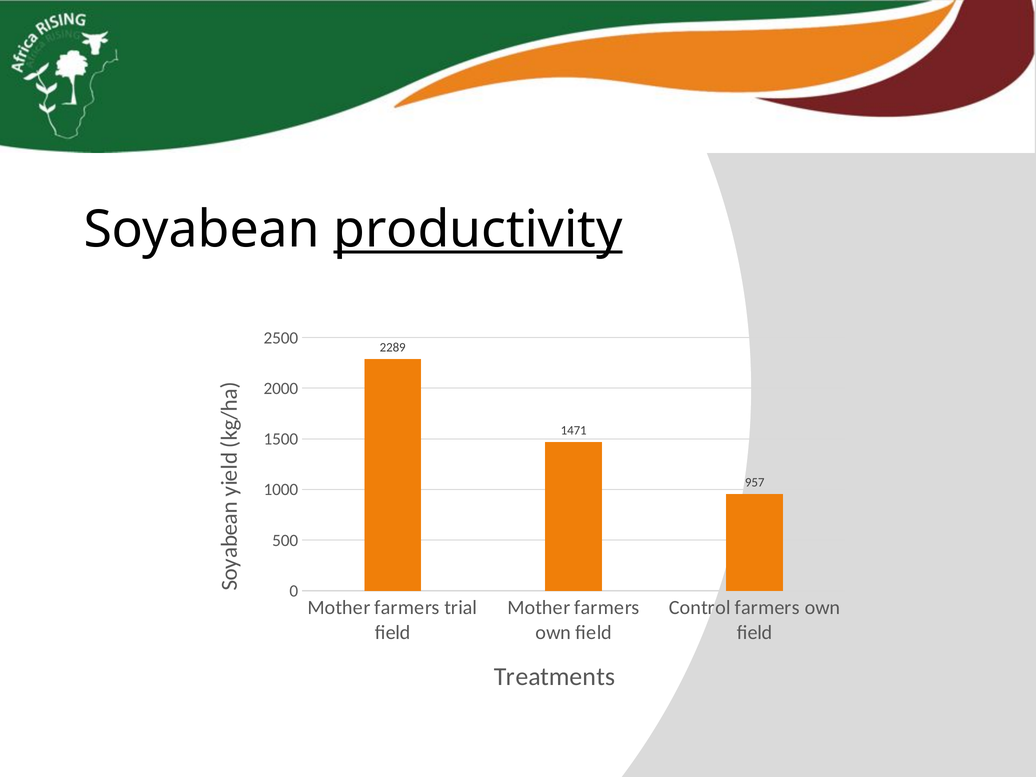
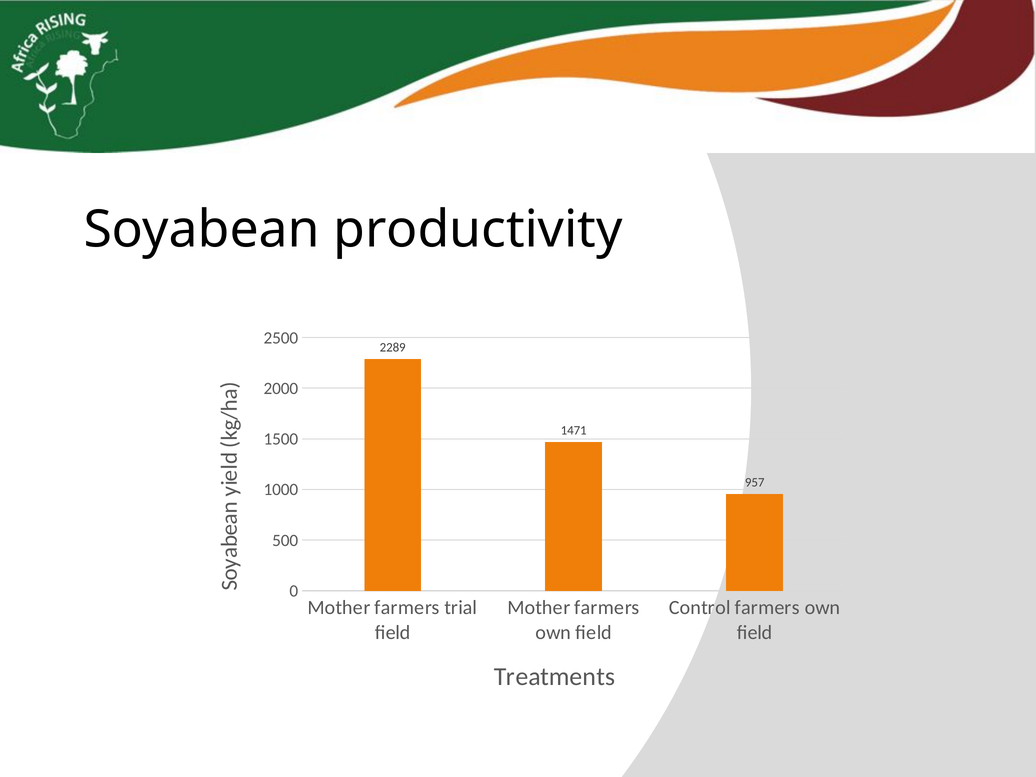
productivity underline: present -> none (478, 230)
